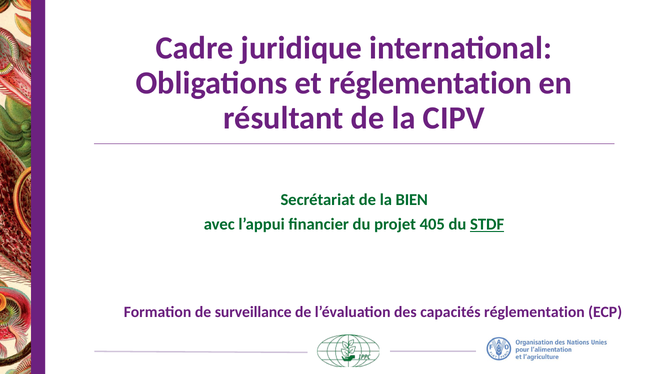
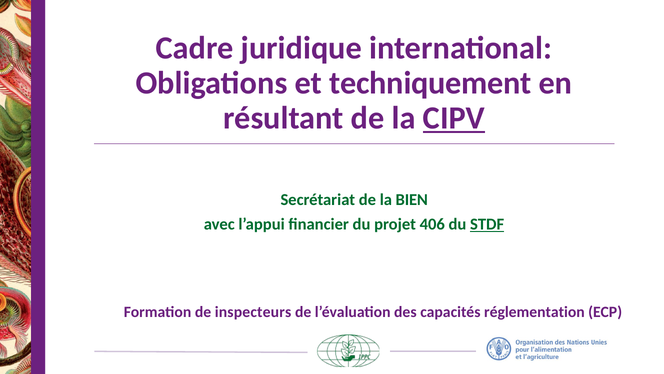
et réglementation: réglementation -> techniquement (430, 83)
CIPV underline: none -> present (454, 118)
405: 405 -> 406 (432, 224)
surveillance: surveillance -> inspecteurs (253, 311)
